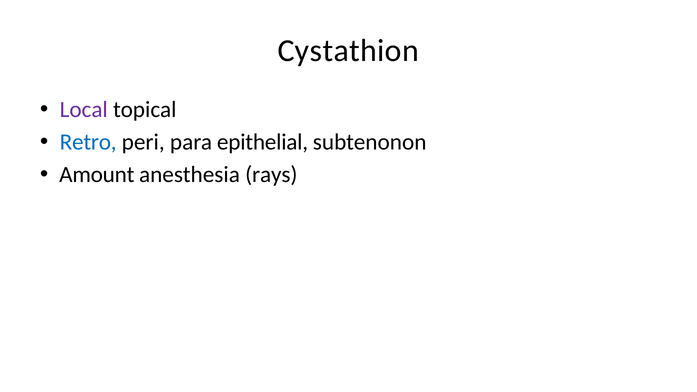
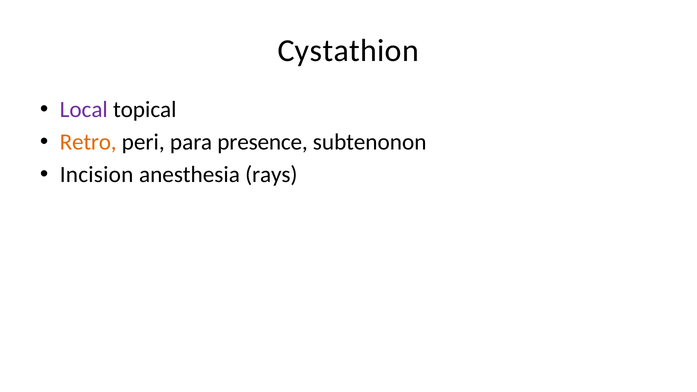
Retro colour: blue -> orange (88, 142)
epithelial: epithelial -> presence (263, 142)
Amount: Amount -> Incision (97, 175)
